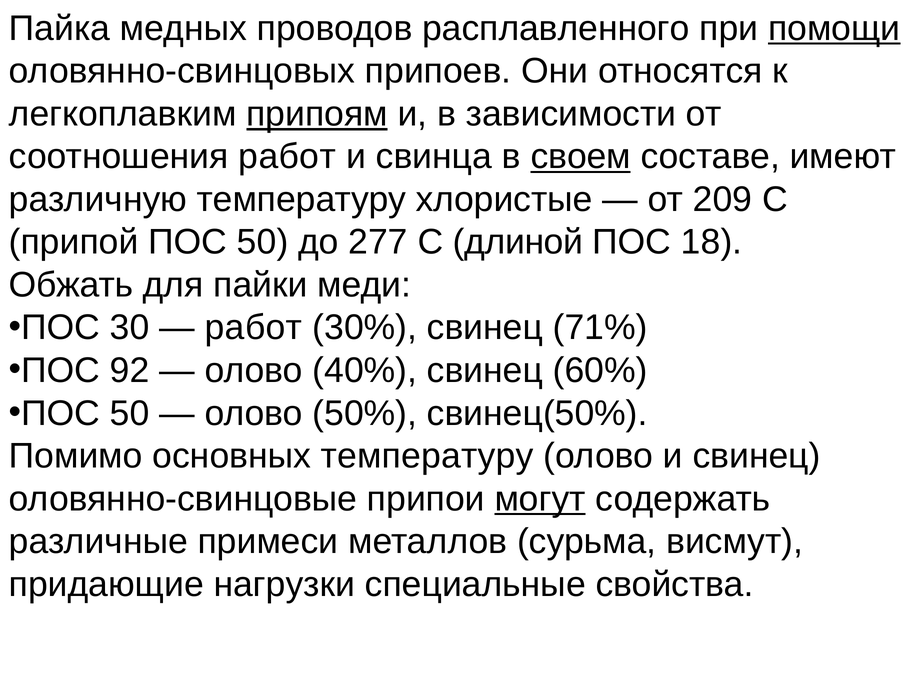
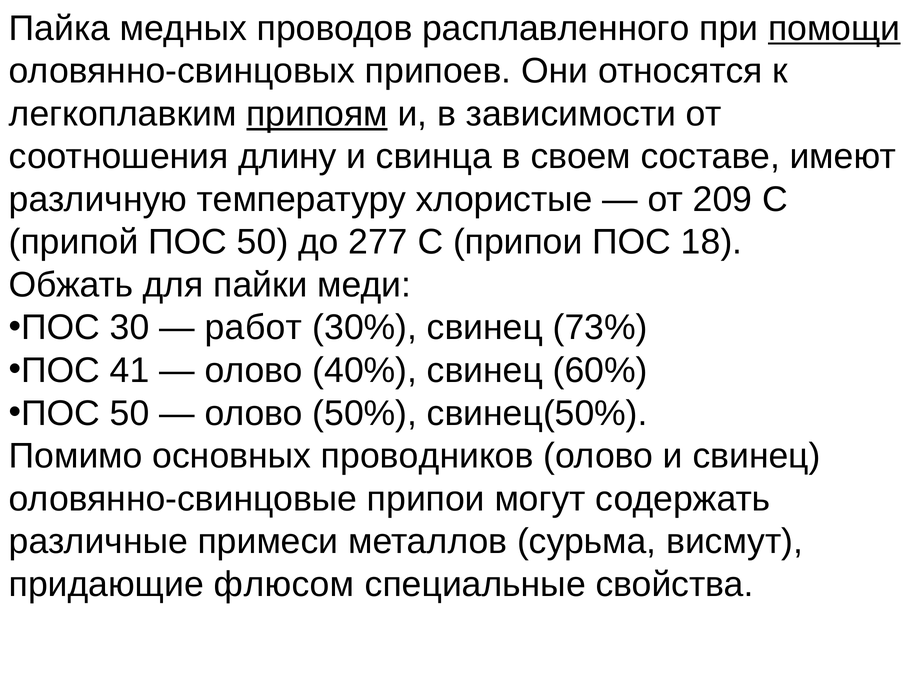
соотношения работ: работ -> длину (287, 156)
своем underline: present -> none (581, 156)
С длиной: длиной -> припои (518, 242)
71%: 71% -> 73% (600, 327)
92: 92 -> 41 (130, 370)
основных температуру: температуру -> проводников (427, 456)
могут underline: present -> none (540, 498)
нагрузки: нагрузки -> флюсом (284, 584)
